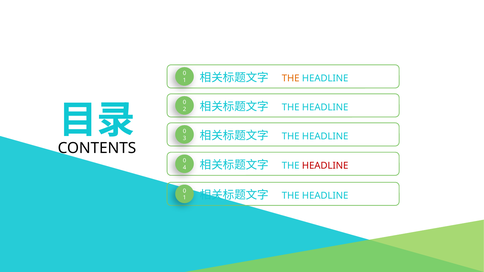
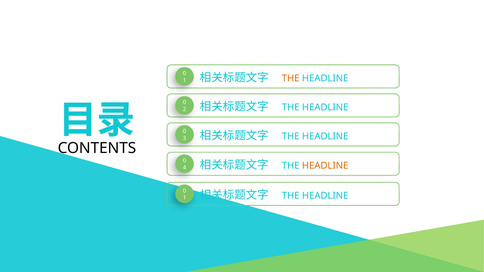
HEADLINE colour: red -> orange (325, 166)
